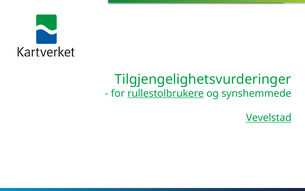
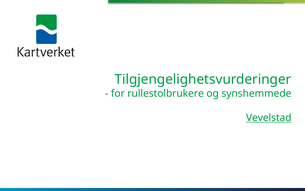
rullestolbrukere underline: present -> none (166, 93)
